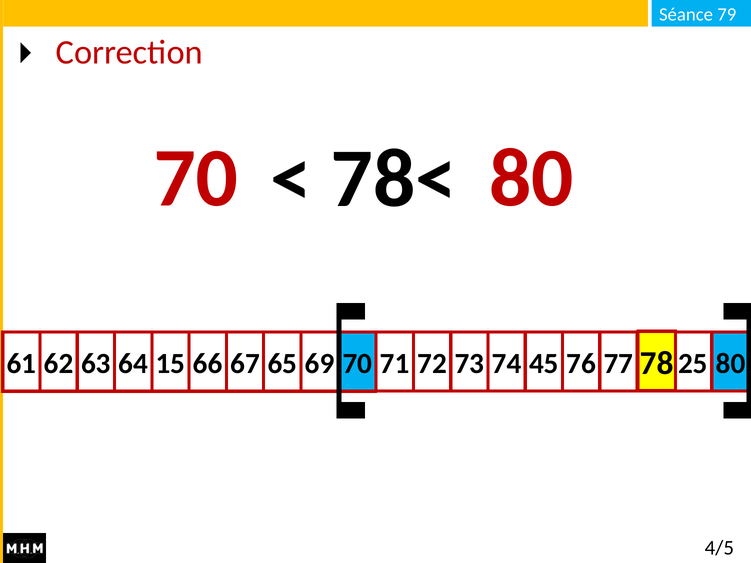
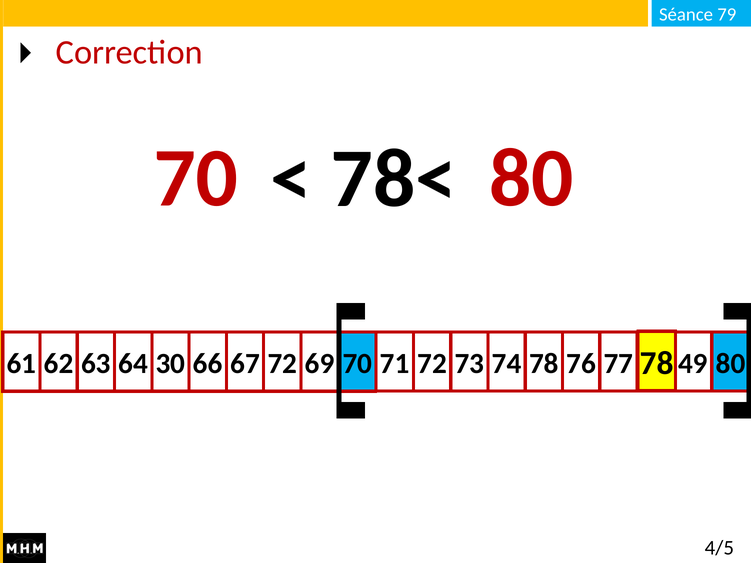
15: 15 -> 30 (170, 364)
67 65: 65 -> 72 (282, 364)
71 45: 45 -> 78 (544, 364)
25: 25 -> 49 (693, 364)
